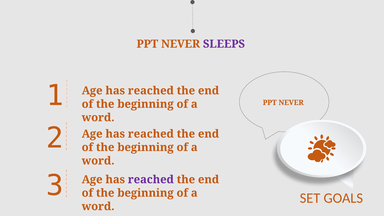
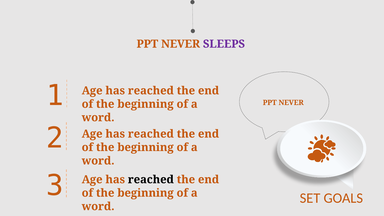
reached colour: purple -> black (151, 180)
